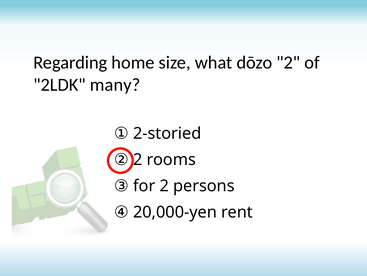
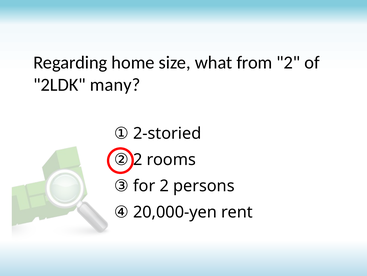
dōzo: dōzo -> from (254, 62)
